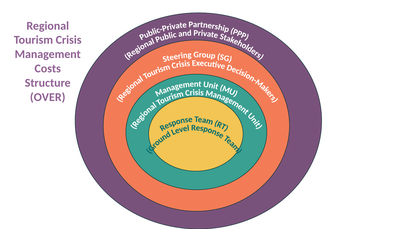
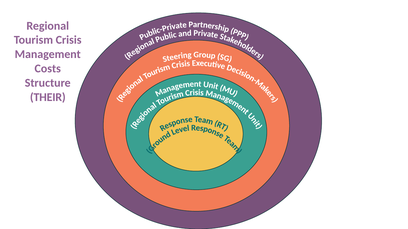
OVER: OVER -> THEIR (48, 97)
